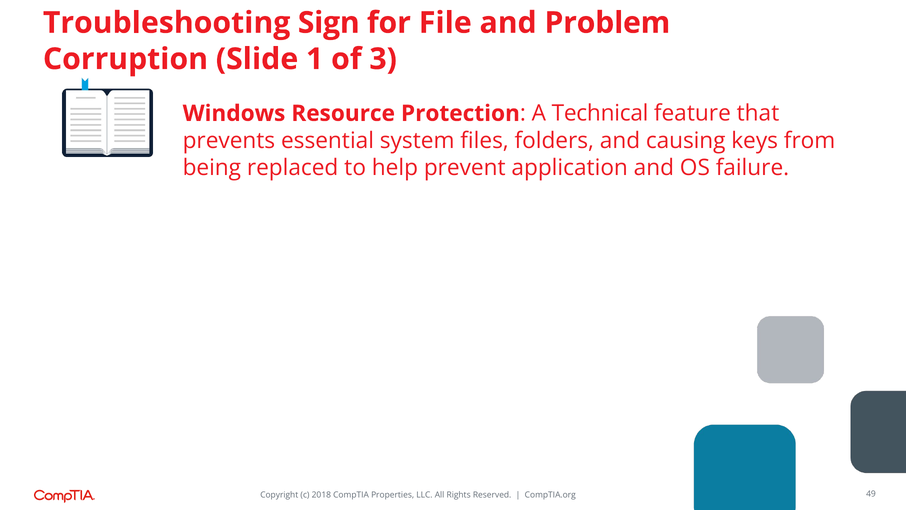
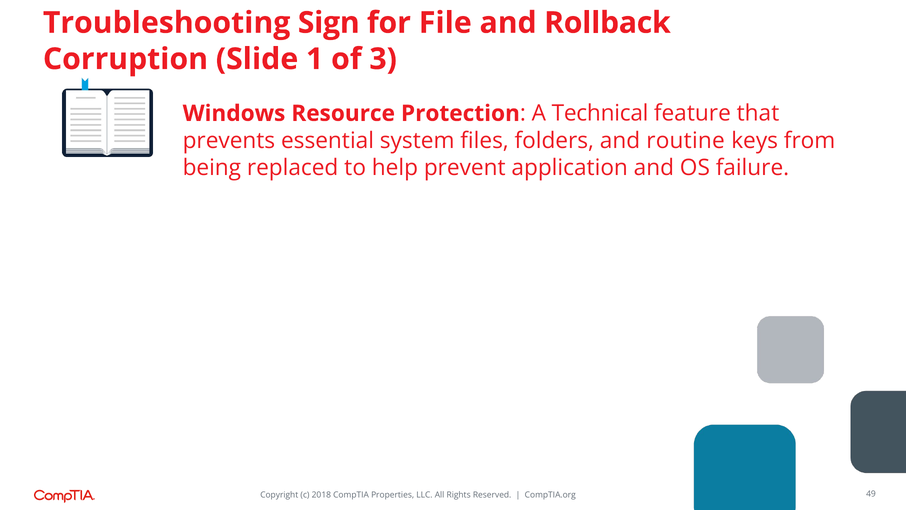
Problem: Problem -> Rollback (607, 23)
causing: causing -> routine (686, 141)
